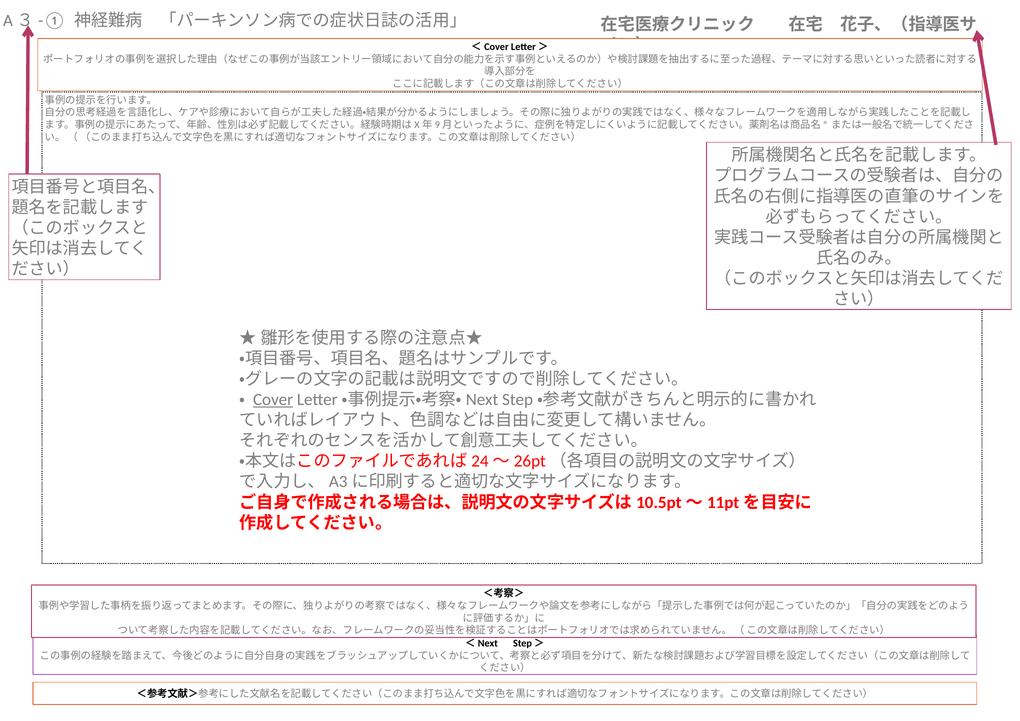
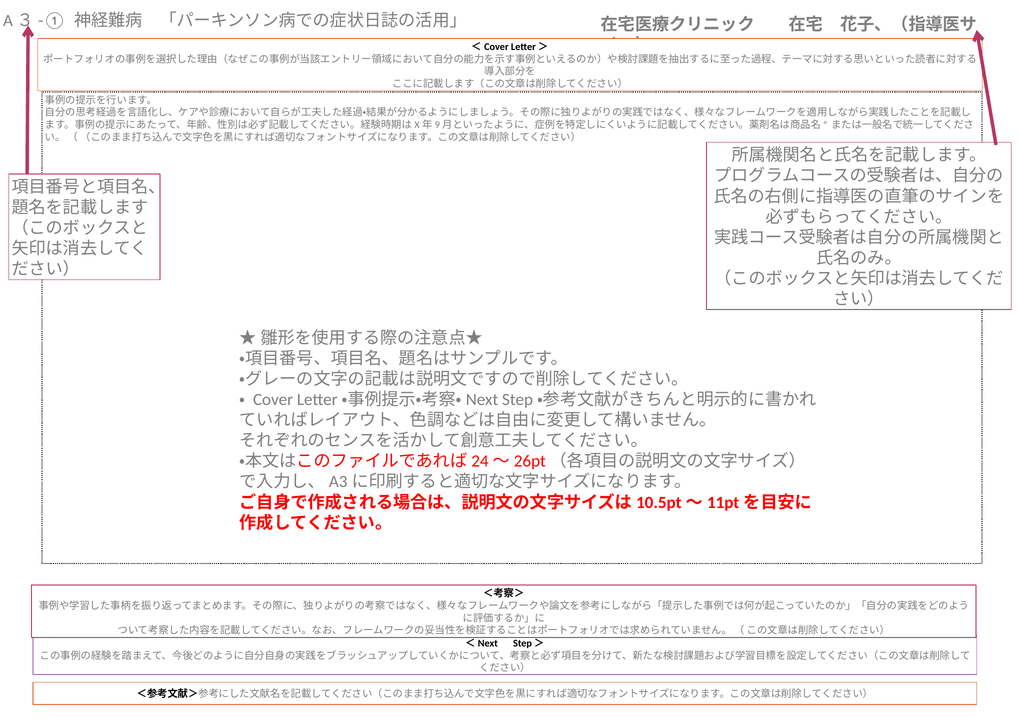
Cover underline: present -> none (273, 399)
